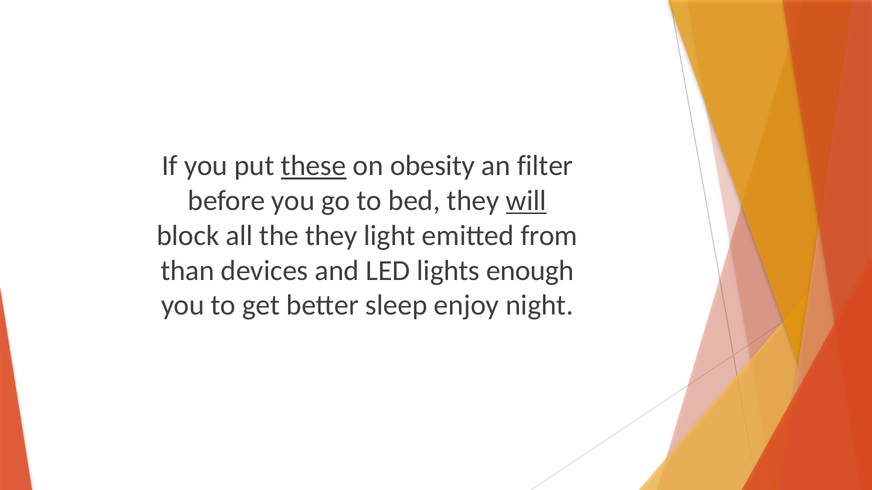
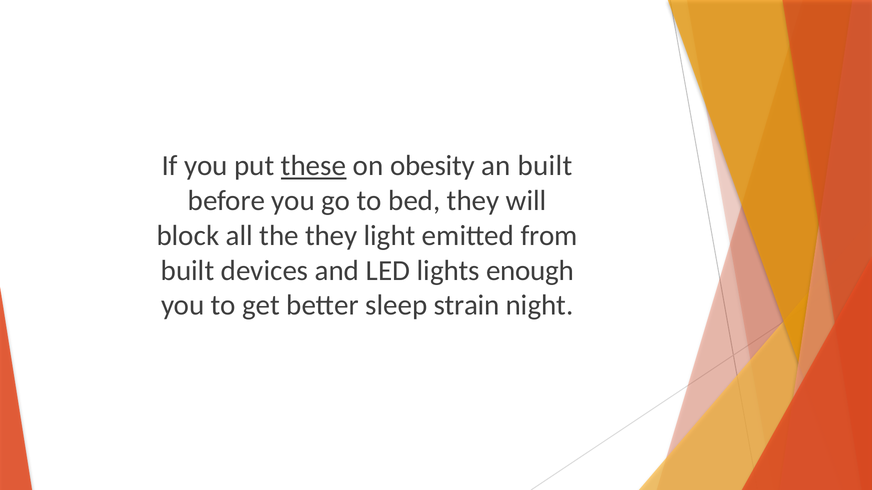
an filter: filter -> built (545, 166)
will underline: present -> none (526, 201)
than: than -> built (188, 271)
enjoy: enjoy -> strain (467, 306)
